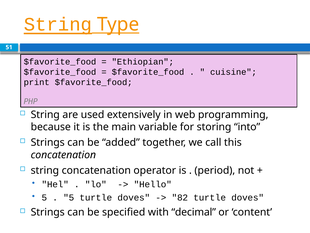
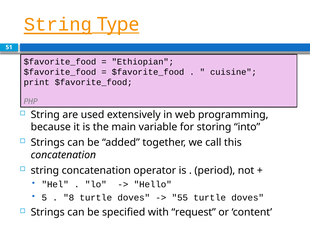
5: 5 -> 8 (69, 197)
82: 82 -> 55 (180, 197)
decimal: decimal -> request (194, 212)
